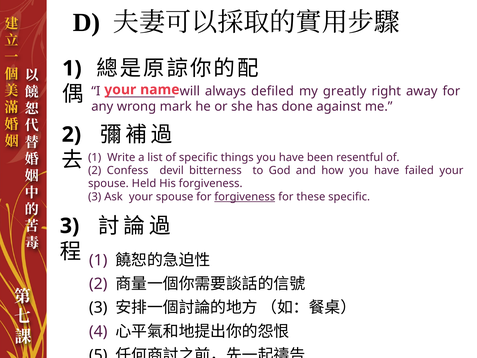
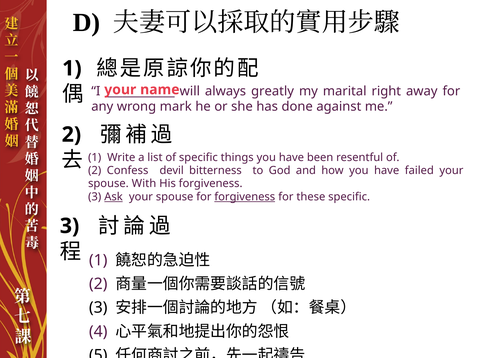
defiled: defiled -> greatly (273, 91)
greatly: greatly -> marital (345, 91)
Held: Held -> With (144, 184)
Ask underline: none -> present (114, 197)
